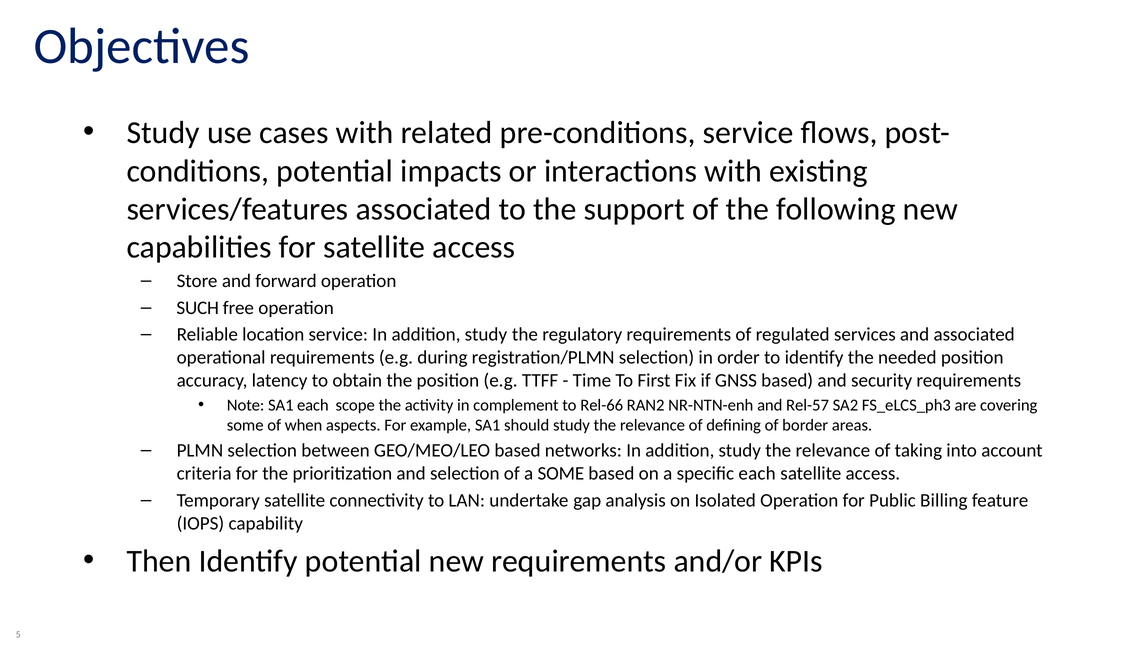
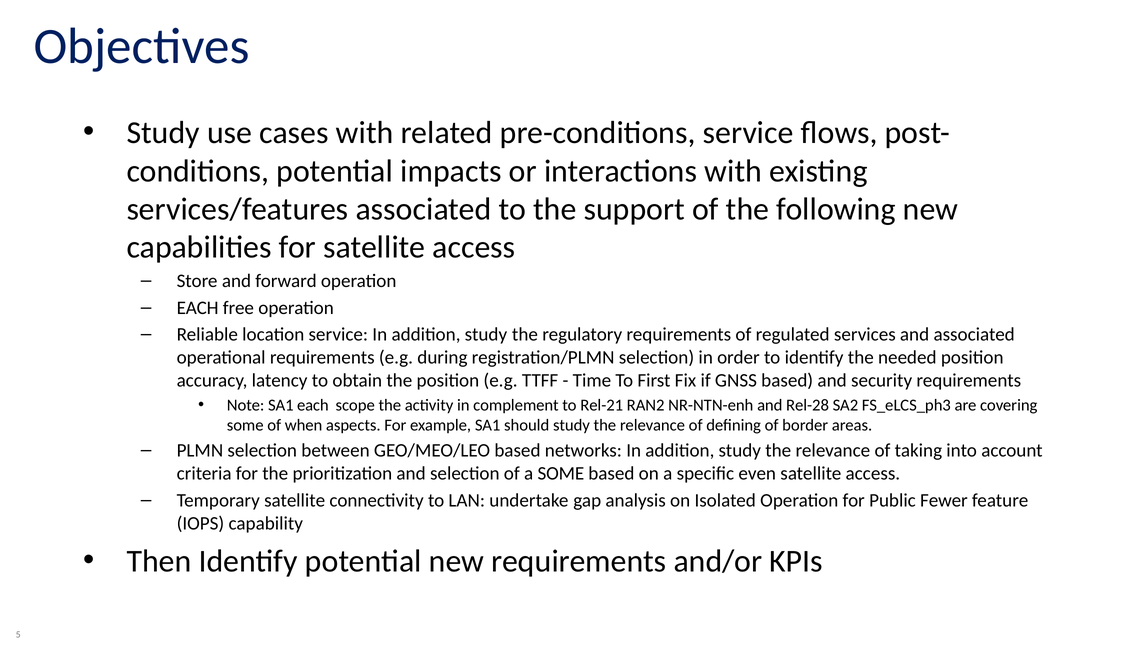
SUCH: SUCH -> EACH (198, 308)
Rel-66: Rel-66 -> Rel-21 (602, 405)
Rel-57: Rel-57 -> Rel-28 (808, 405)
specific each: each -> even (757, 474)
Billing: Billing -> Fewer (944, 500)
